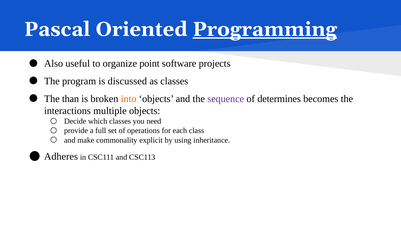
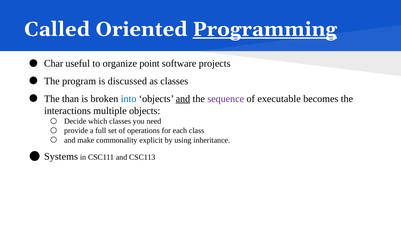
Pascal: Pascal -> Called (57, 29)
Also: Also -> Char (54, 63)
into colour: orange -> blue (129, 99)
and underline: none -> present (183, 99)
determines: determines -> executable (279, 99)
Adheres: Adheres -> Systems (61, 156)
